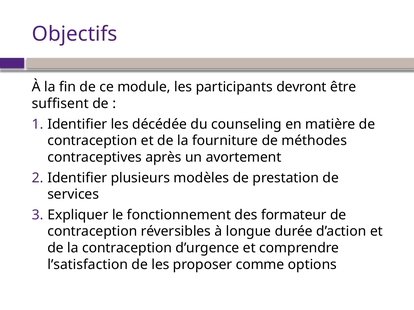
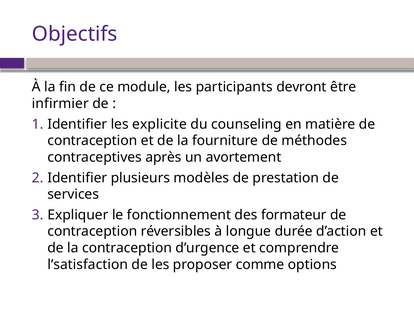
suffisent: suffisent -> infirmier (60, 104)
décédée: décédée -> explicite (160, 124)
